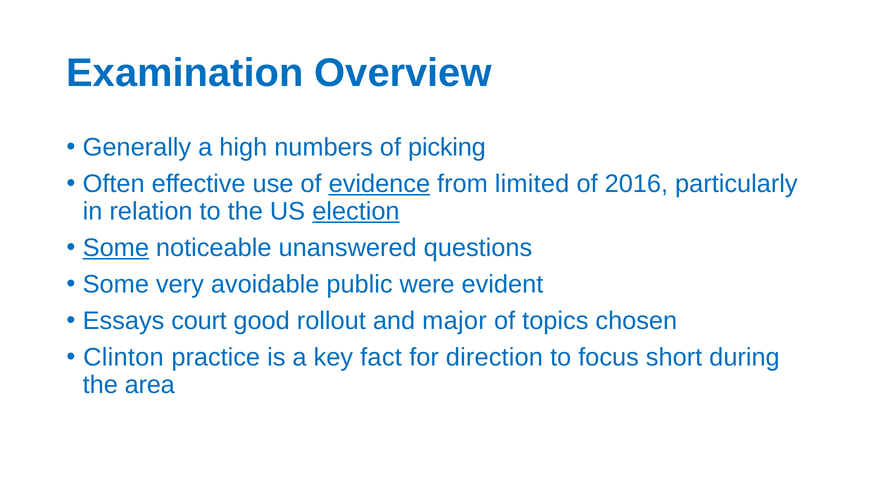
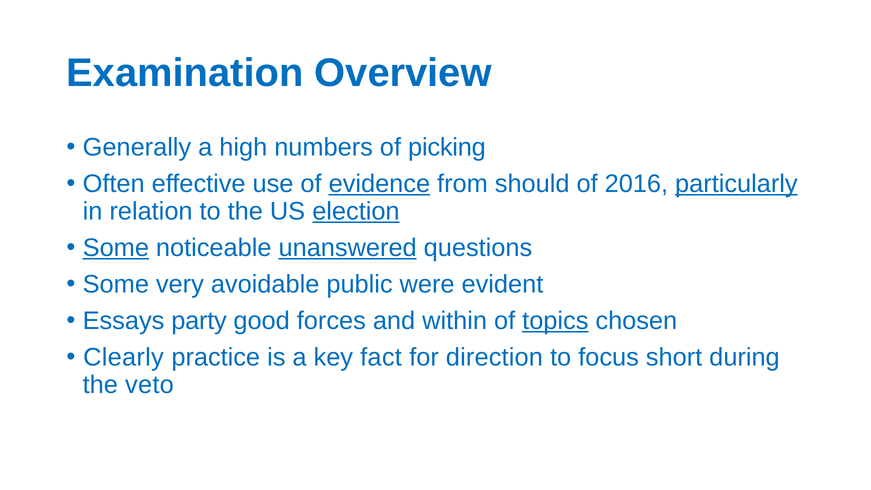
limited: limited -> should (532, 184)
particularly underline: none -> present (736, 184)
unanswered underline: none -> present (348, 248)
court: court -> party (199, 321)
rollout: rollout -> forces (331, 321)
major: major -> within (455, 321)
topics underline: none -> present (555, 321)
Clinton: Clinton -> Clearly (123, 357)
area: area -> veto (149, 385)
